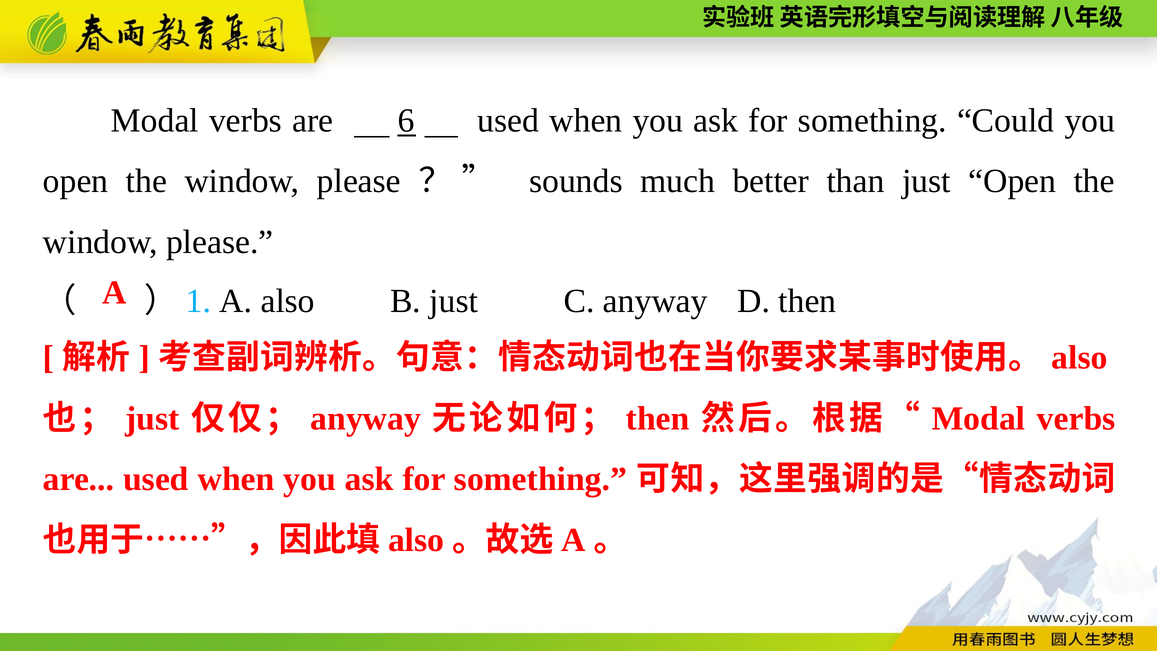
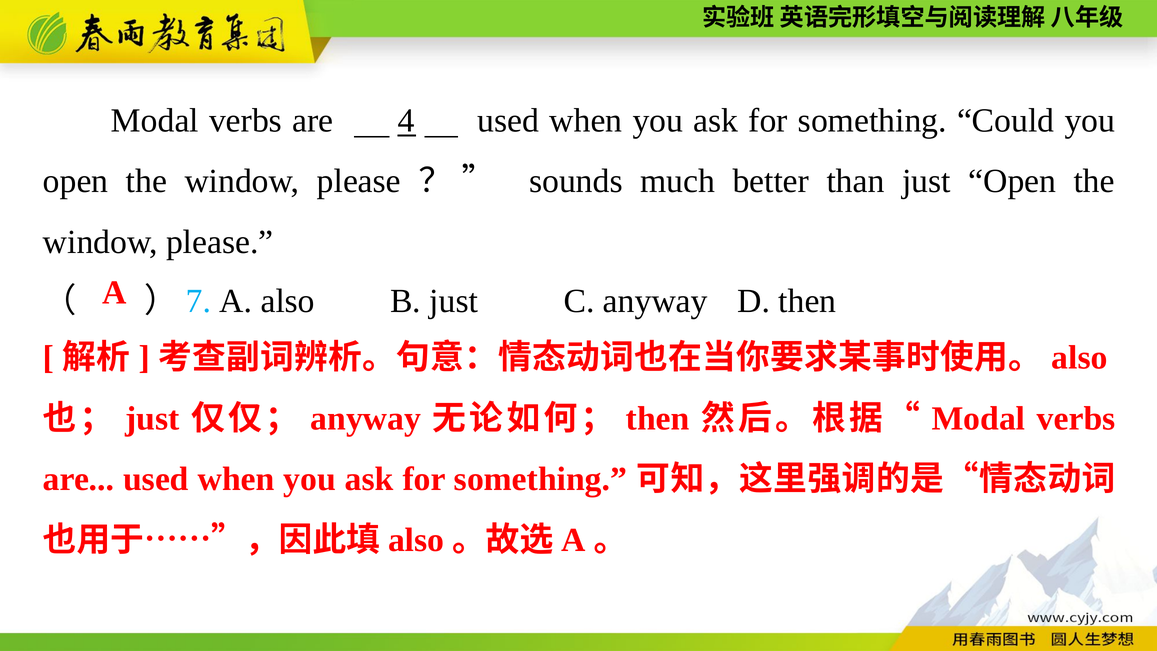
6: 6 -> 4 (406, 120)
1: 1 -> 7 (198, 301)
